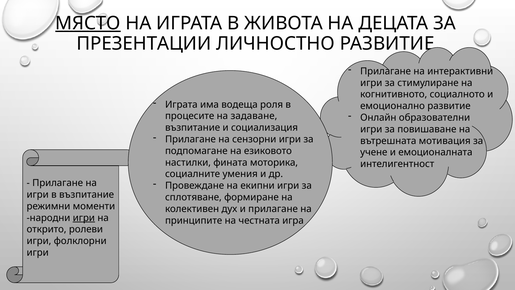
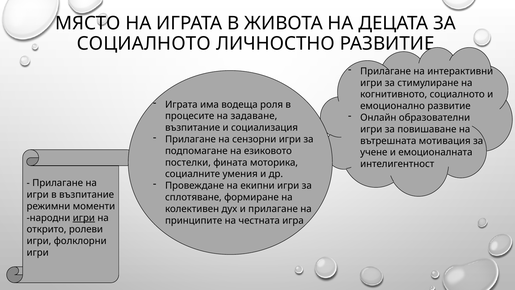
МЯСТО underline: present -> none (88, 23)
ПРЕЗЕНТАЦИИ: ПРЕЗЕНТАЦИИ -> СОЦИАЛНОТО (144, 44)
настилки: настилки -> постелки (188, 162)
